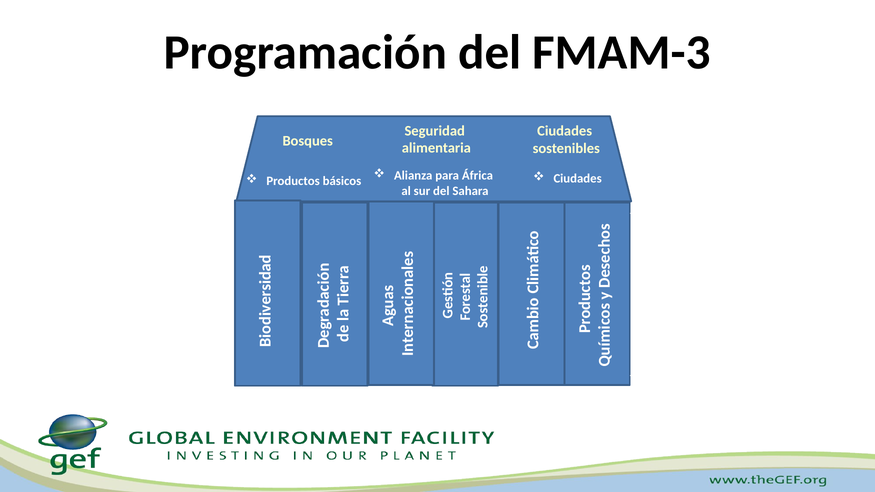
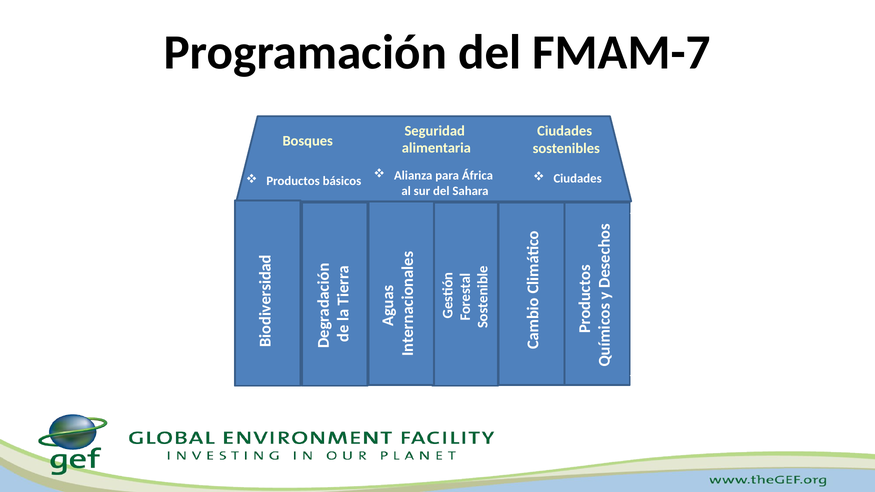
FMAM-3: FMAM-3 -> FMAM-7 (622, 53)
